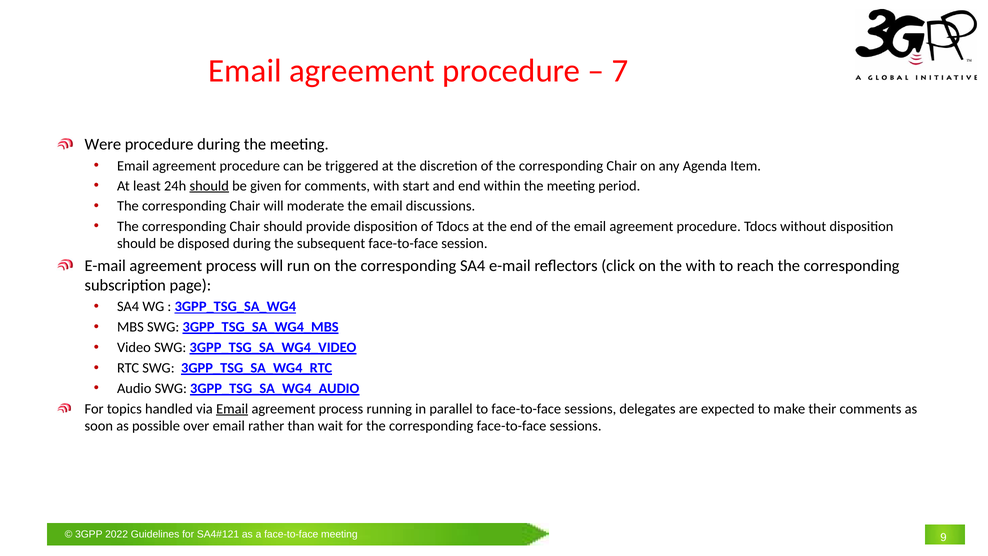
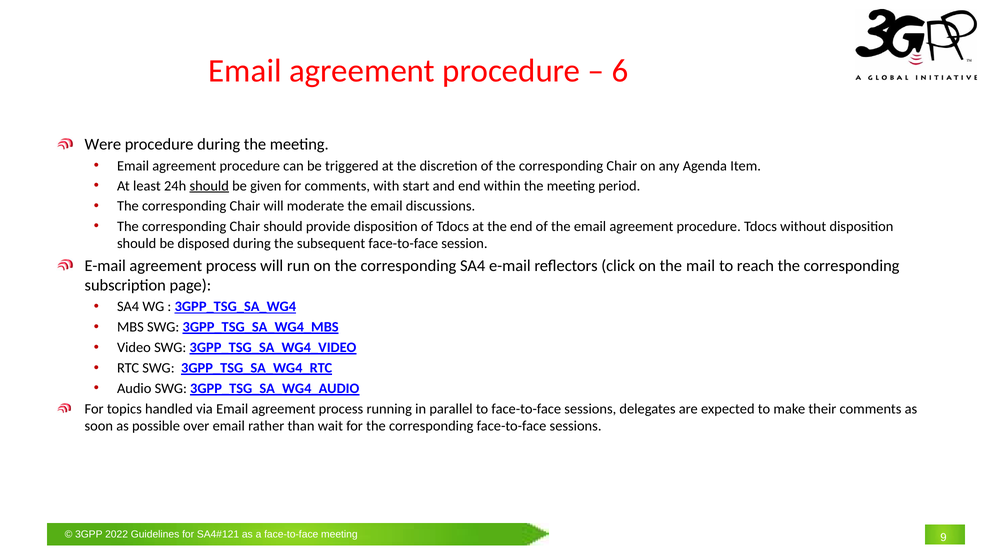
7: 7 -> 6 (620, 71)
the with: with -> mail (701, 266)
Email underline: present -> none (232, 409)
